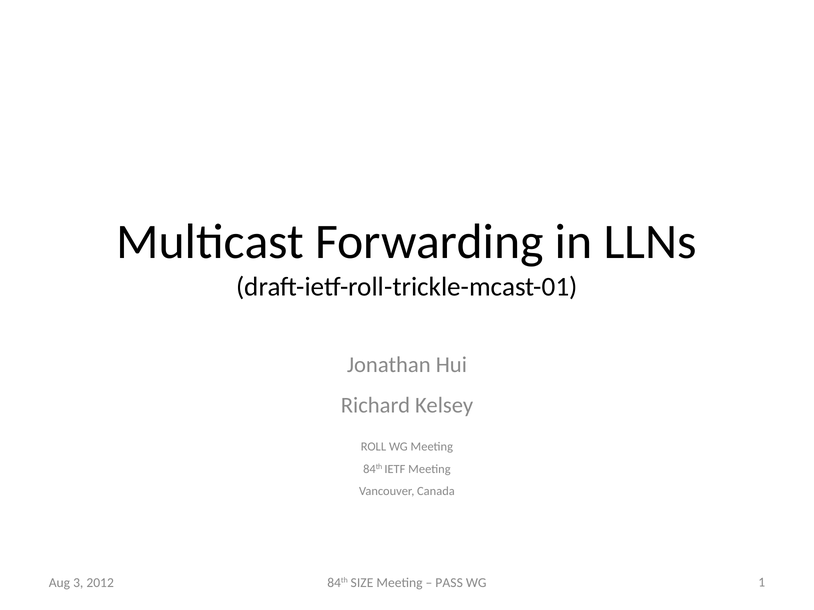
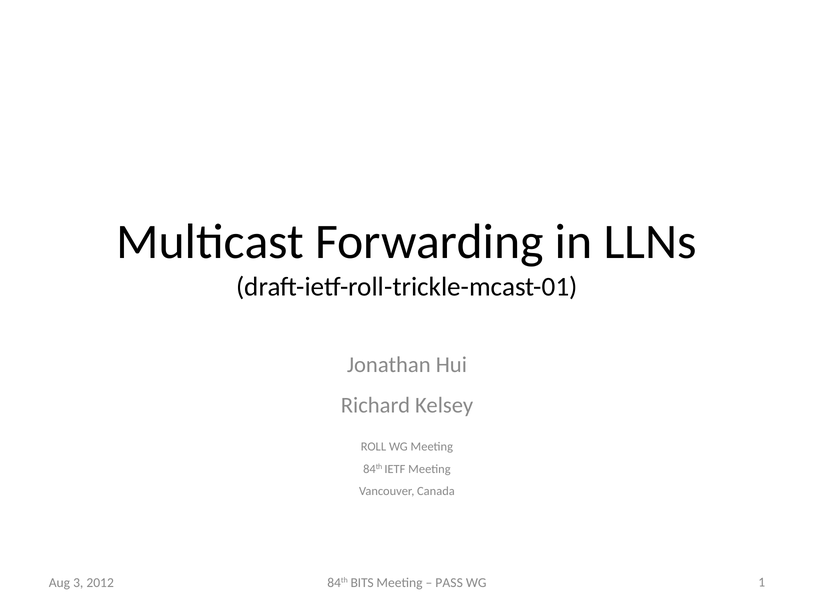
SIZE: SIZE -> BITS (362, 583)
